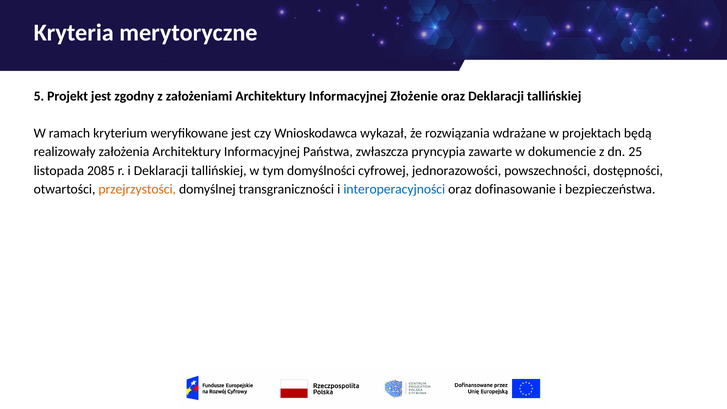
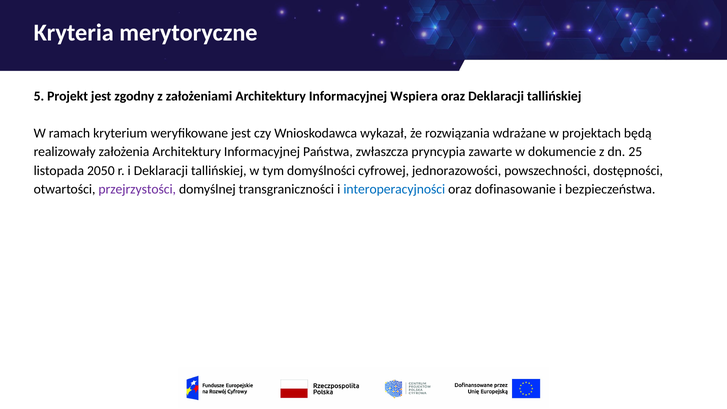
Złożenie: Złożenie -> Wspiera (414, 96)
2085: 2085 -> 2050 (101, 171)
przejrzystości colour: orange -> purple (137, 189)
